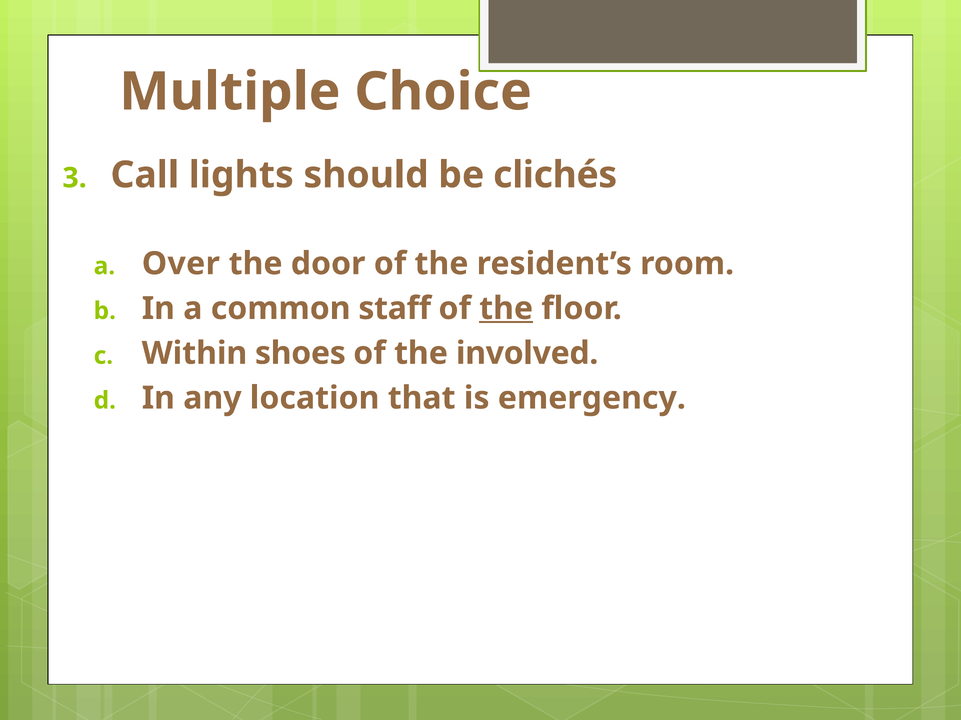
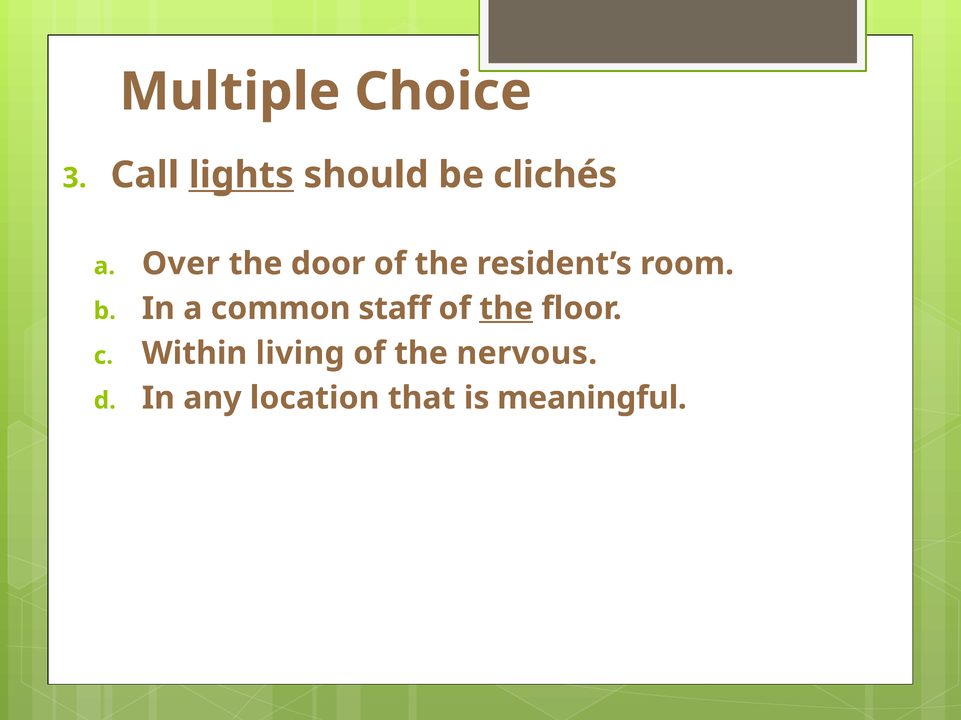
lights underline: none -> present (241, 175)
shoes: shoes -> living (300, 354)
involved: involved -> nervous (527, 354)
emergency: emergency -> meaningful (592, 398)
